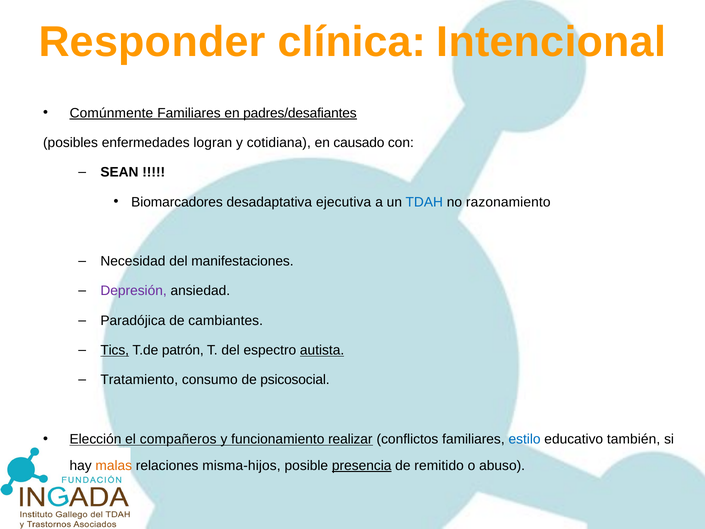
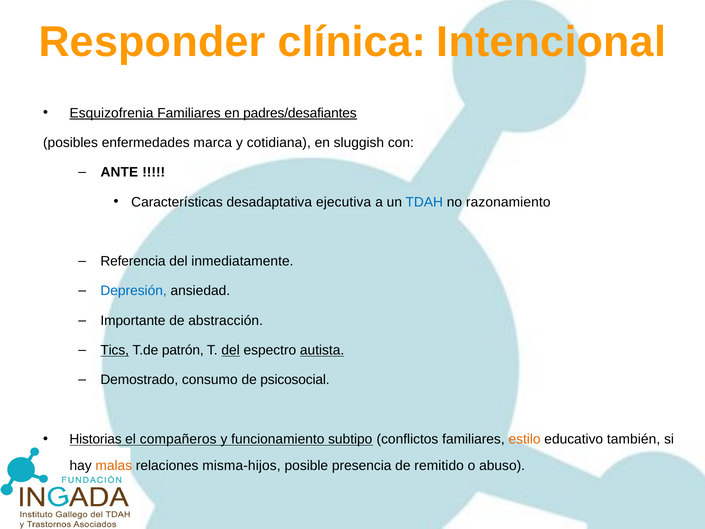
Comúnmente: Comúnmente -> Esquizofrenia (111, 113)
logran: logran -> marca (213, 143)
causado: causado -> sluggish (359, 143)
SEAN: SEAN -> ANTE (119, 172)
Biomarcadores: Biomarcadores -> Características (177, 202)
Necesidad: Necesidad -> Referencia (133, 261)
manifestaciones: manifestaciones -> inmediatamente (242, 261)
Depresión colour: purple -> blue (134, 291)
Paradójica: Paradójica -> Importante (133, 320)
cambiantes: cambiantes -> abstracción (226, 320)
del underline: none -> present (231, 350)
Tratamiento: Tratamiento -> Demostrado (139, 380)
Elección: Elección -> Historias (96, 439)
realizar: realizar -> subtipo (350, 439)
estilo colour: blue -> orange (525, 439)
presencia underline: present -> none (362, 465)
